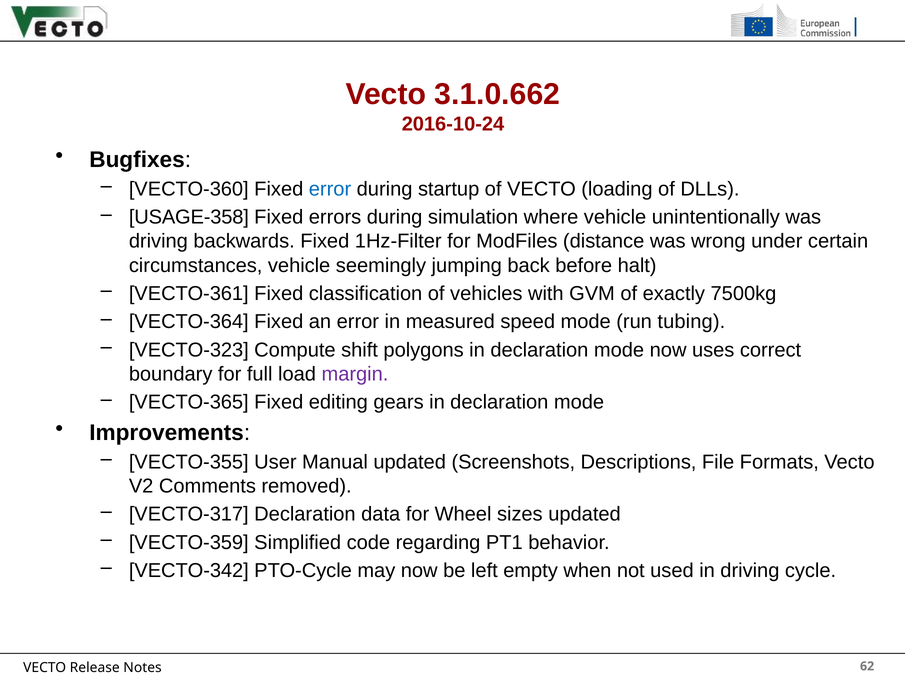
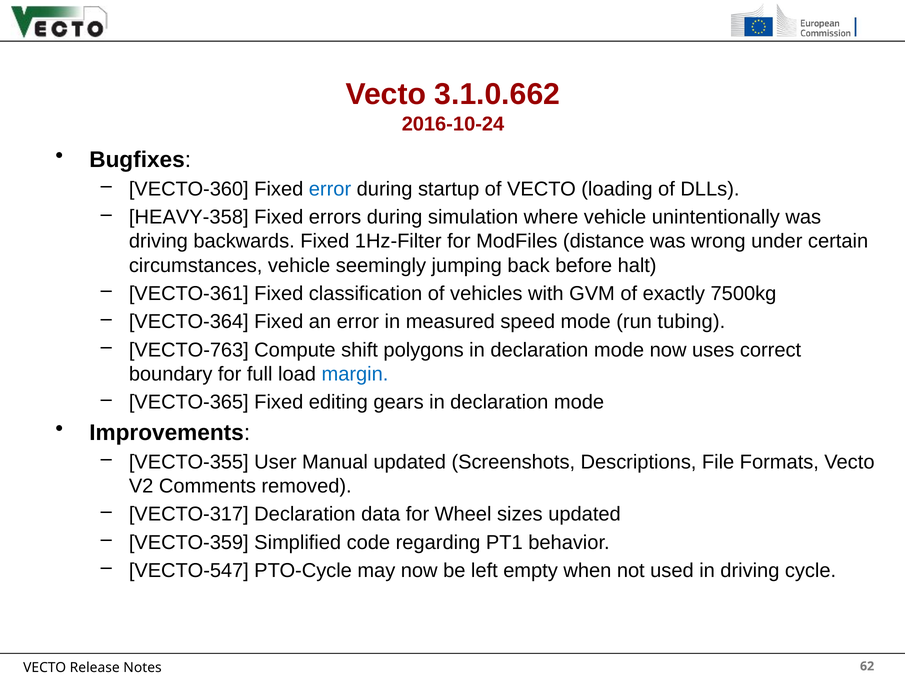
USAGE-358: USAGE-358 -> HEAVY-358 (189, 217)
VECTO-323: VECTO-323 -> VECTO-763 (189, 350)
margin colour: purple -> blue (355, 374)
VECTO-342: VECTO-342 -> VECTO-547 (189, 570)
